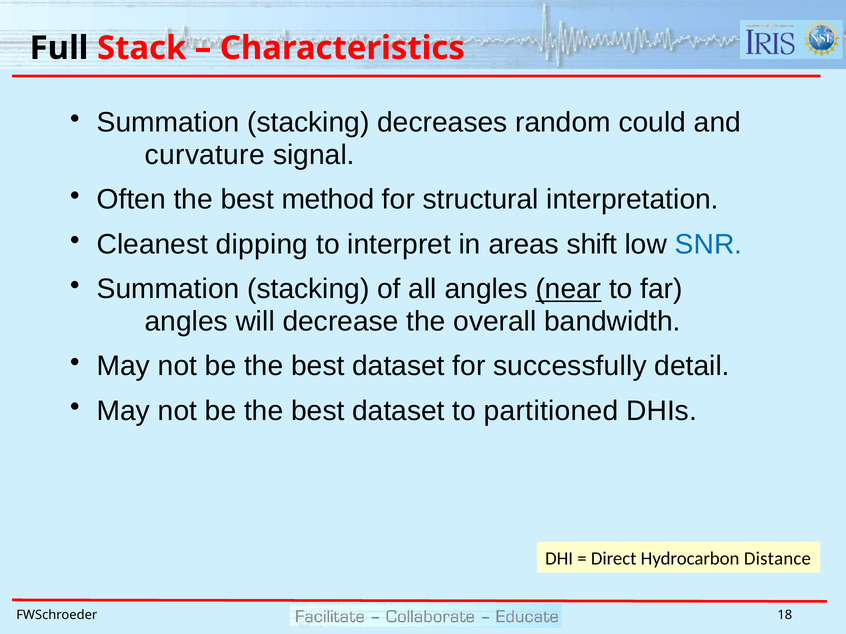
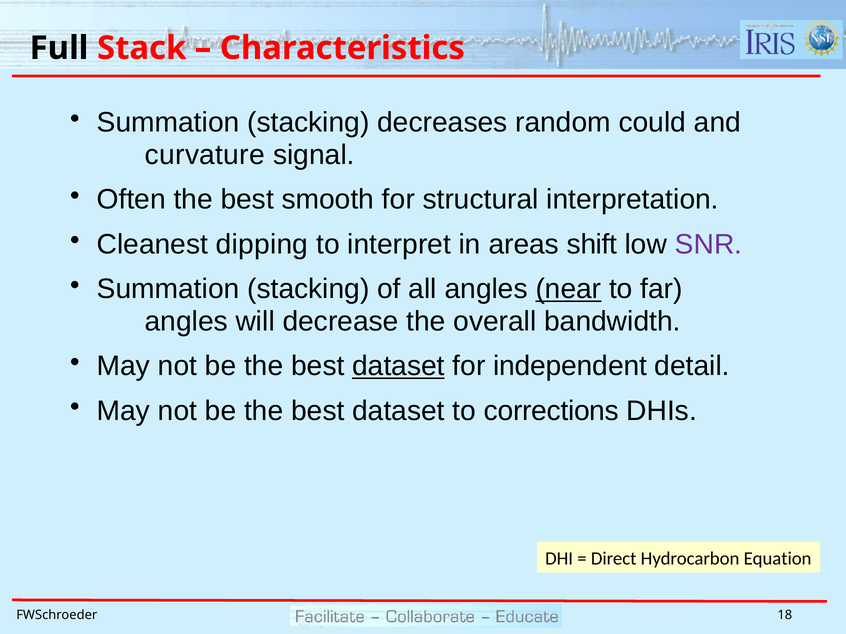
method: method -> smooth (328, 200)
SNR colour: blue -> purple (709, 245)
dataset underline: none -> present (398, 366)
successfully: successfully -> independent (570, 366)
partitioned: partitioned -> corrections (551, 411)
Distance: Distance -> Equation (778, 559)
